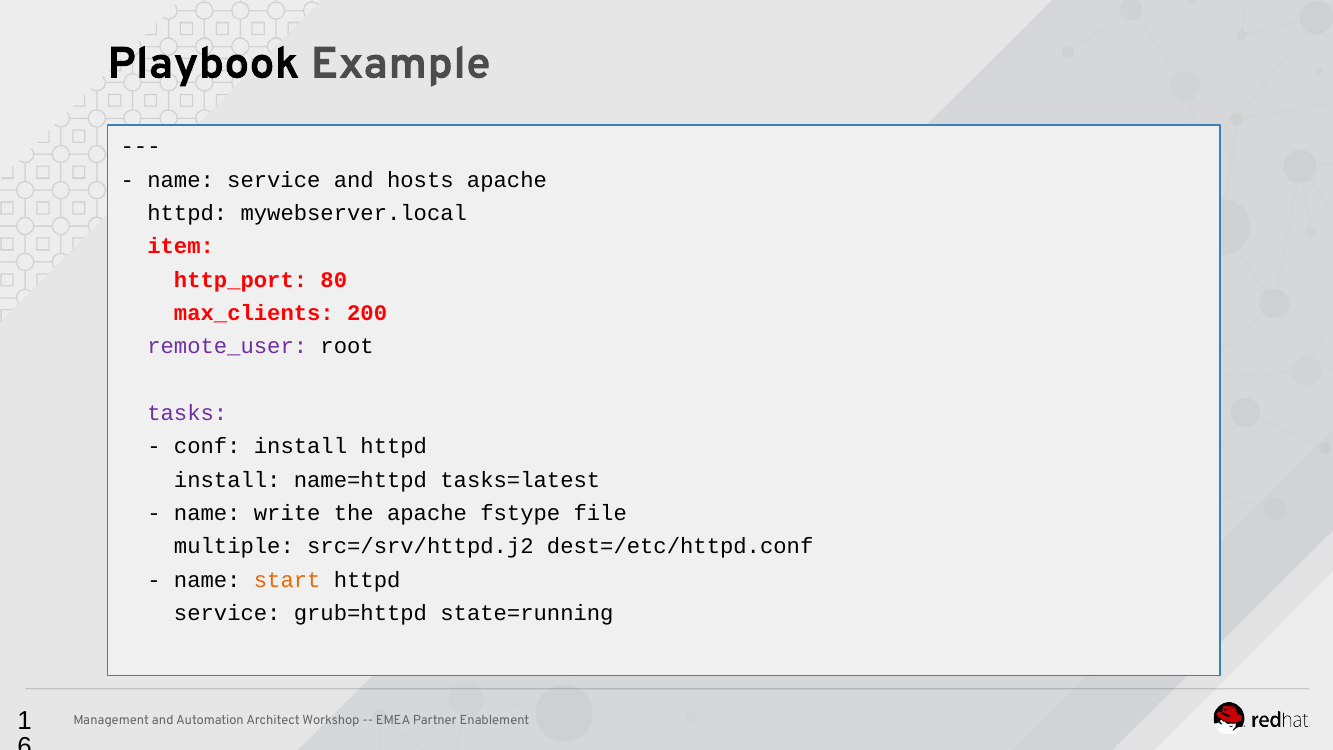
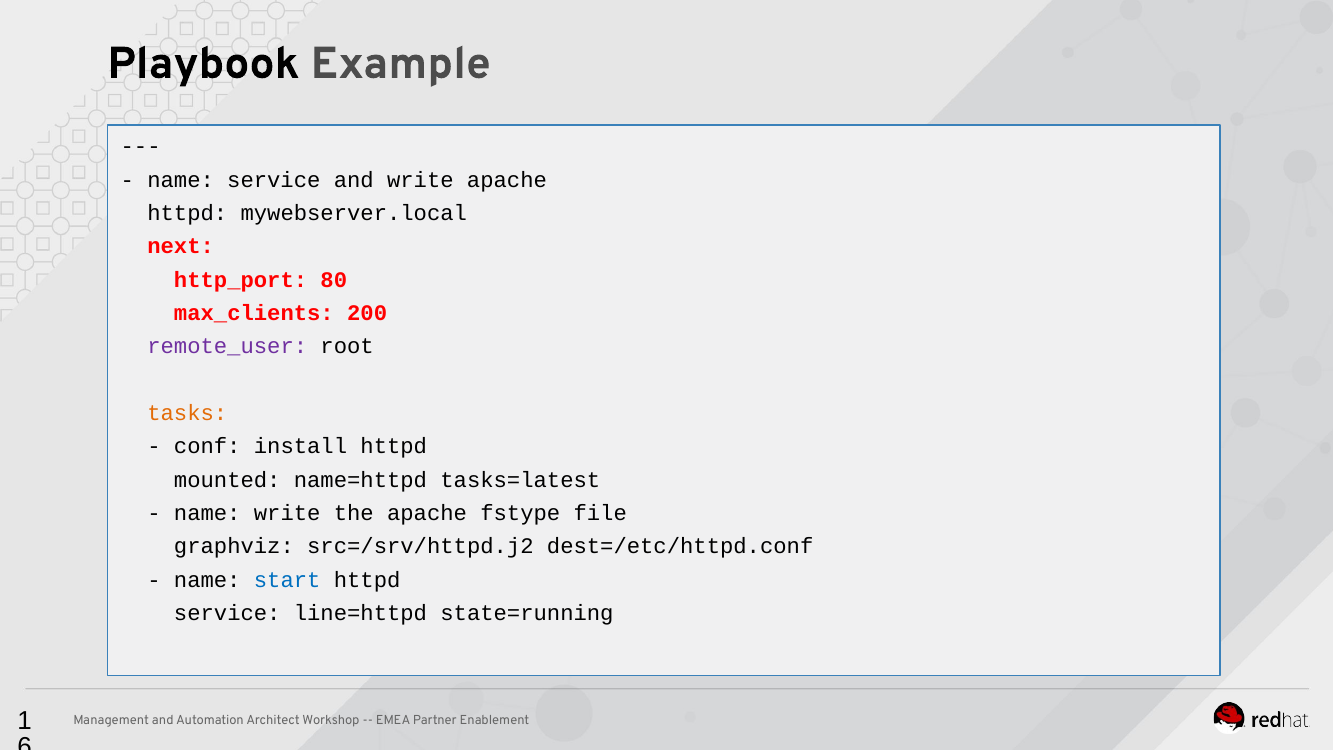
and hosts: hosts -> write (420, 180)
item: item -> next (181, 246)
tasks colour: purple -> orange (187, 413)
install: install -> mounted (227, 480)
multiple: multiple -> graphviz (234, 546)
start colour: orange -> blue (287, 580)
grub=httpd: grub=httpd -> line=httpd (360, 613)
